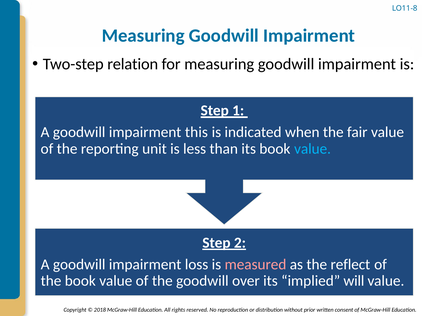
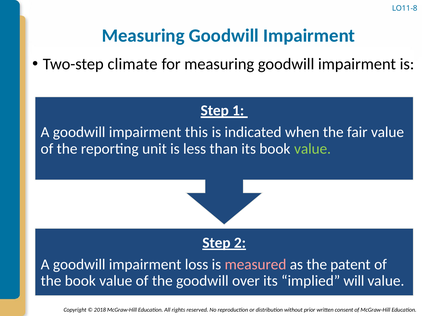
relation: relation -> climate (133, 64)
value colour: light blue -> light green (313, 149)
reflect: reflect -> patent (350, 265)
